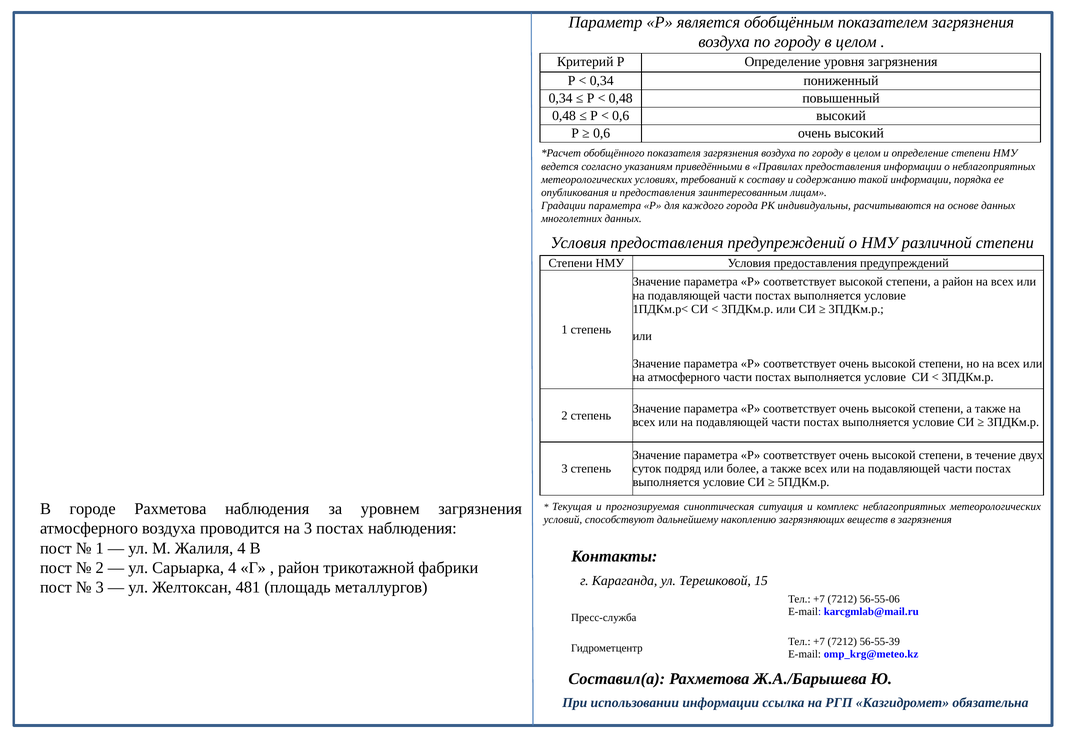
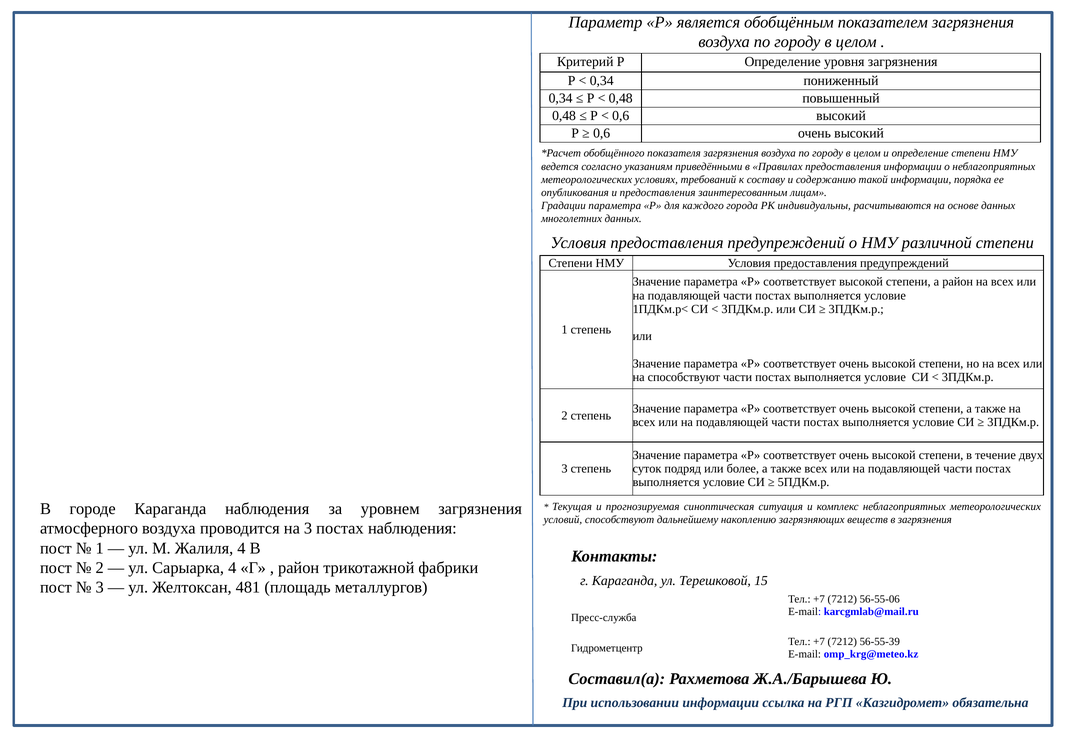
на атмосферного: атмосферного -> способствуют (684, 377)
городе Рахметова: Рахметова -> Караганда (170, 509)
